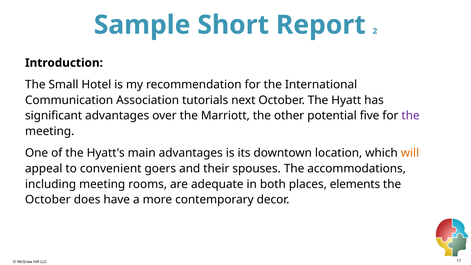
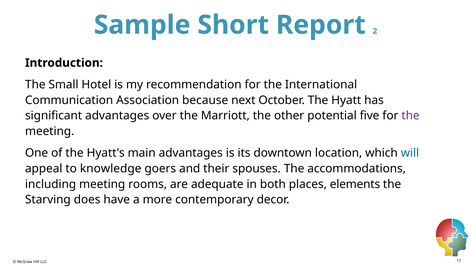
tutorials: tutorials -> because (205, 100)
will colour: orange -> blue (410, 153)
convenient: convenient -> knowledge (111, 169)
October: October -> Starving (48, 200)
